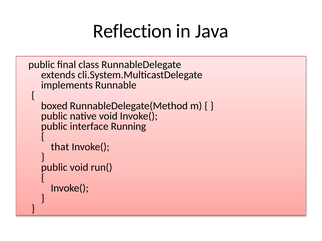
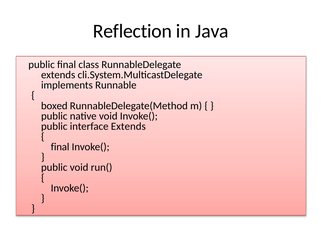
interface Running: Running -> Extends (128, 127)
that: that -> final (60, 147)
